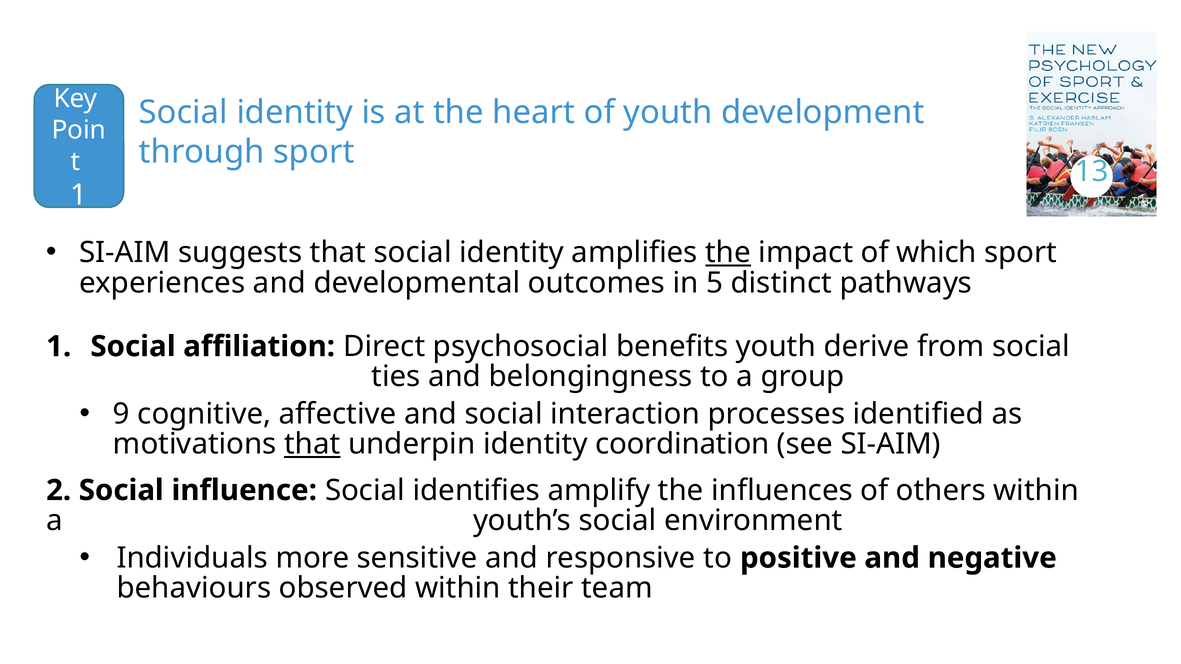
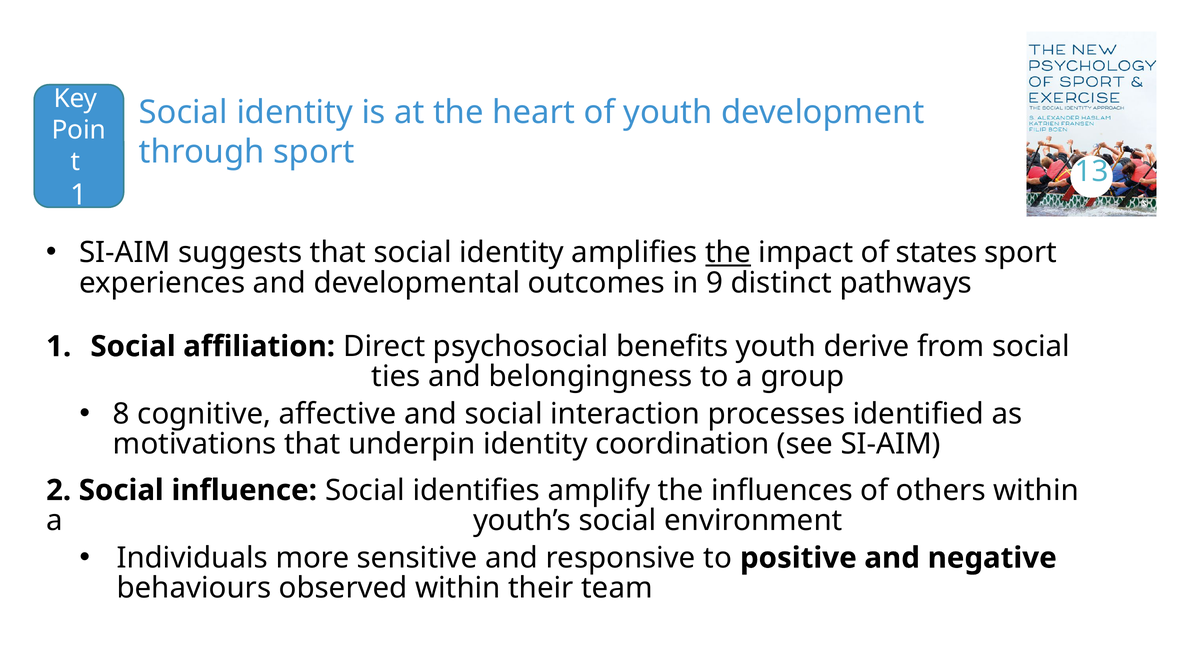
which: which -> states (937, 253)
5: 5 -> 9 (715, 283)
9: 9 -> 8 (121, 414)
that underline: present -> none (312, 444)
